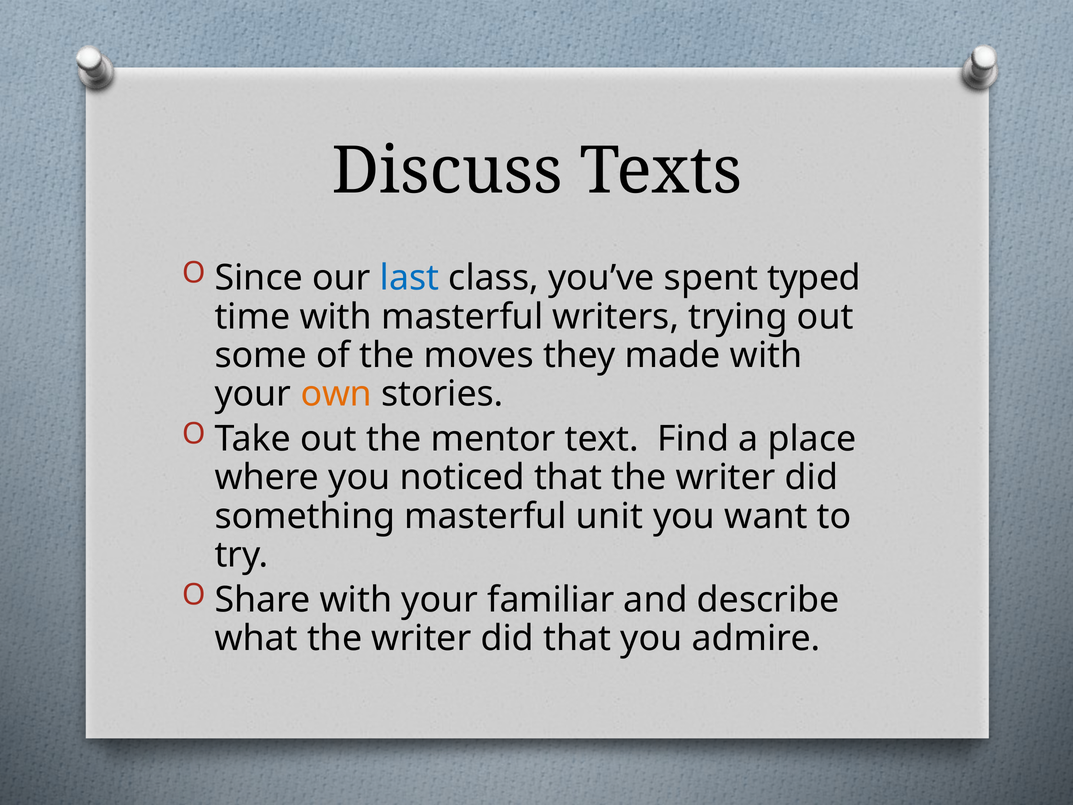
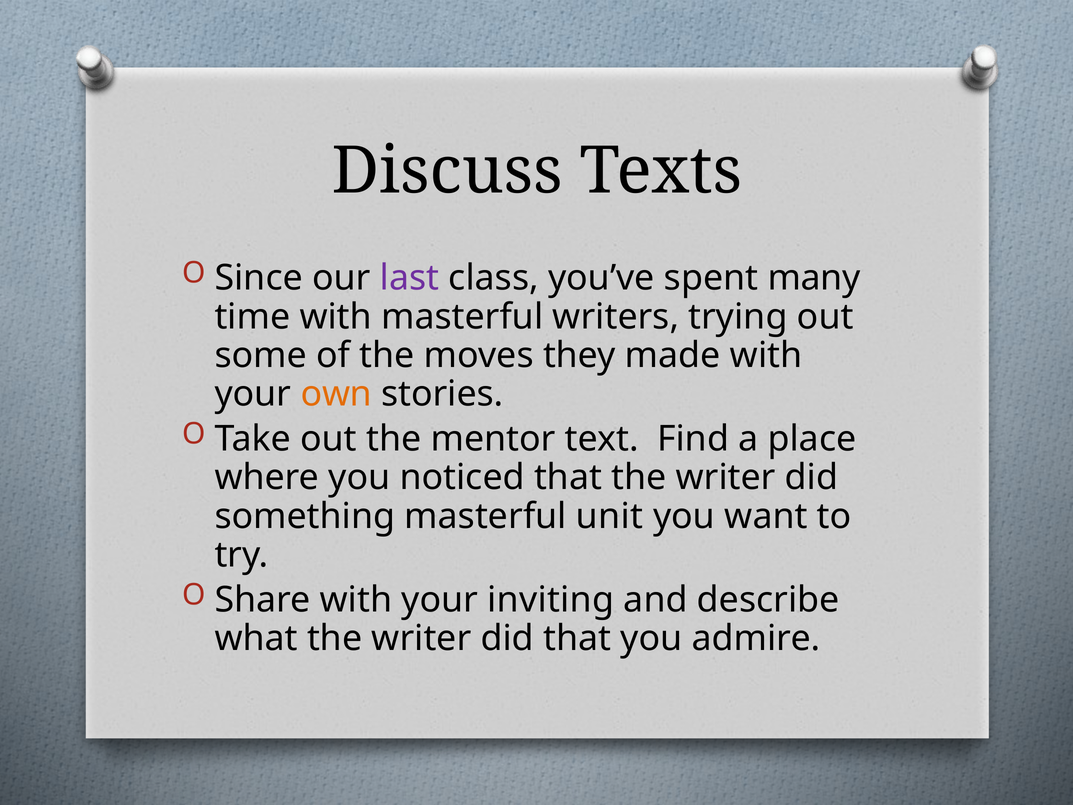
last colour: blue -> purple (410, 278)
typed: typed -> many (814, 278)
familiar: familiar -> inviting (551, 600)
